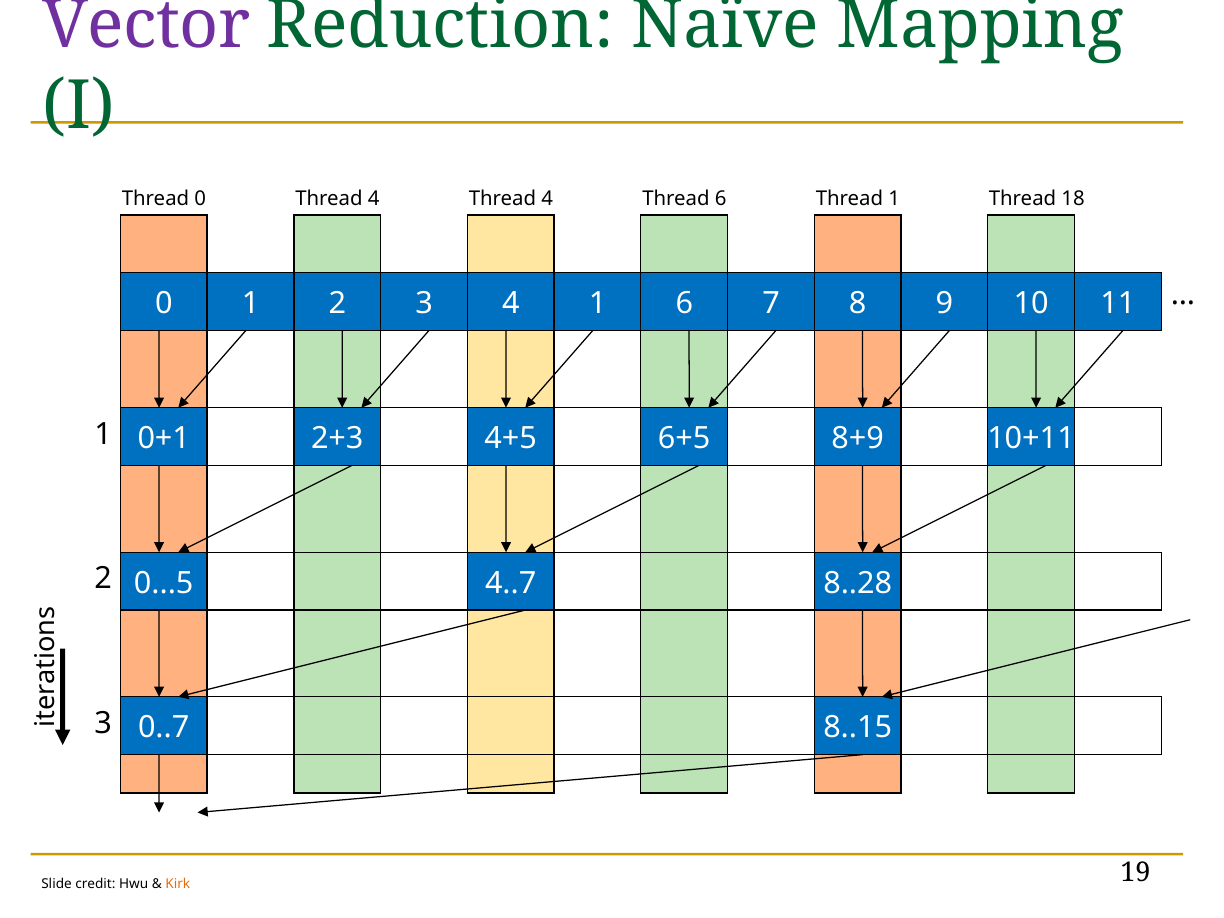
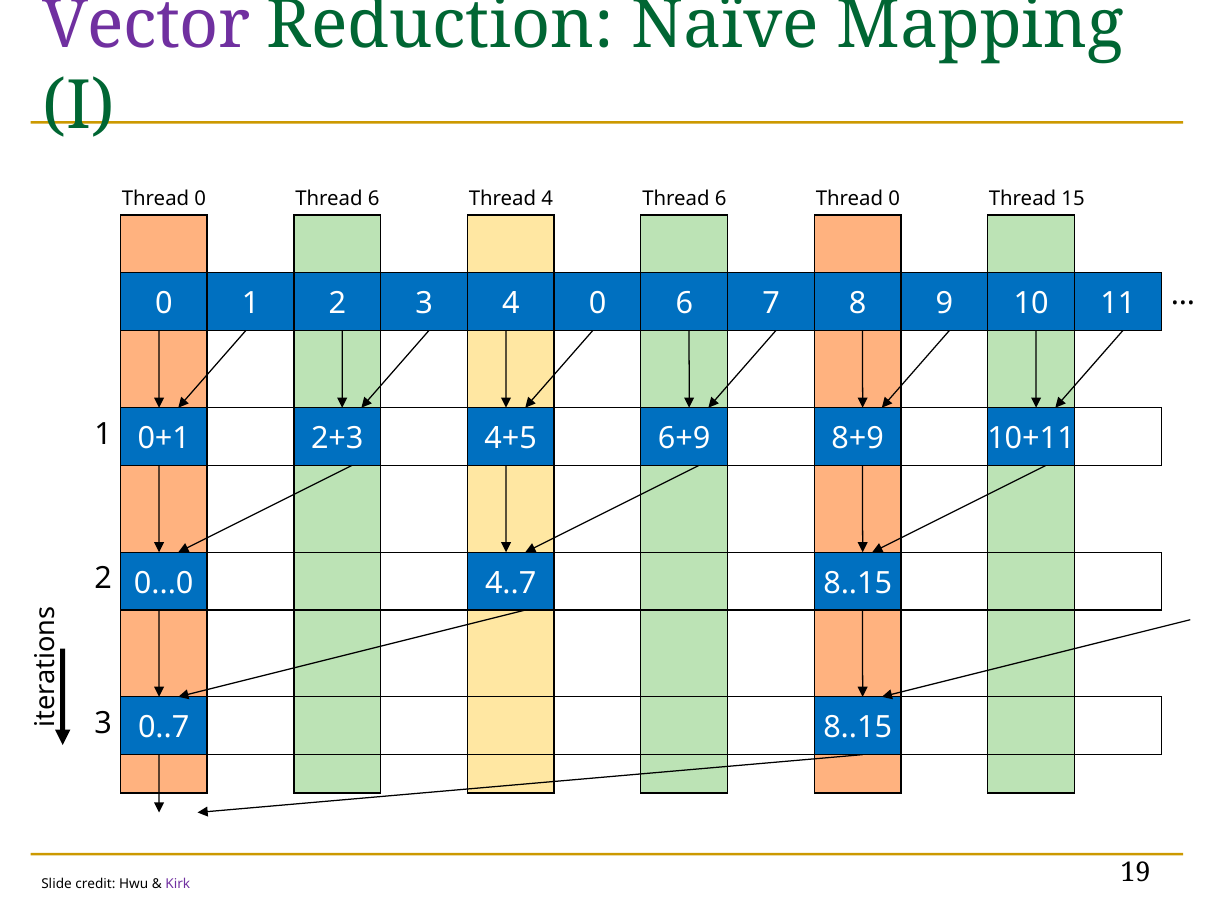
4: 4 -> 6 (374, 199)
0 Thread 1: 1 -> 0 (894, 199)
18: 18 -> 15 (1073, 199)
4 1: 1 -> 0 (598, 304)
6+5: 6+5 -> 6+9 (684, 439)
0...5: 0...5 -> 0...0 (164, 583)
4..7 8..28: 8..28 -> 8..15 (858, 583)
Kirk colour: orange -> purple (178, 885)
